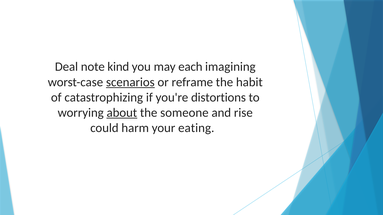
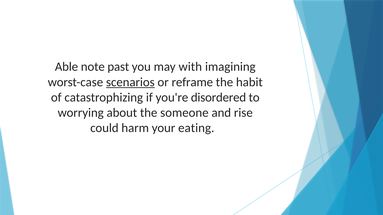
Deal: Deal -> Able (66, 67)
kind: kind -> past (118, 67)
each: each -> with (190, 67)
distortions: distortions -> disordered (218, 98)
about underline: present -> none (122, 113)
